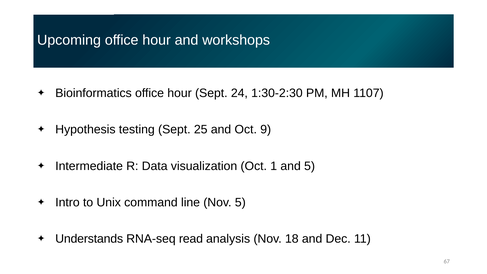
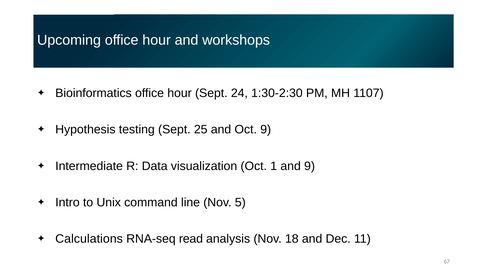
and 5: 5 -> 9 (310, 166)
Understands: Understands -> Calculations (89, 239)
